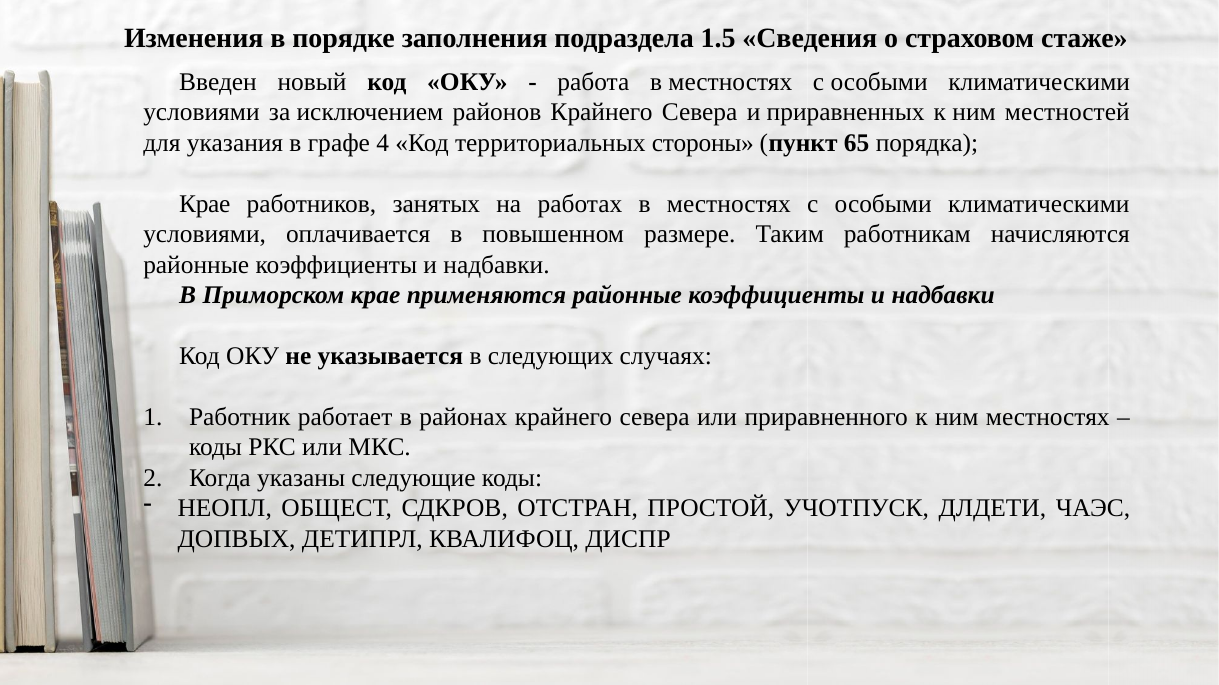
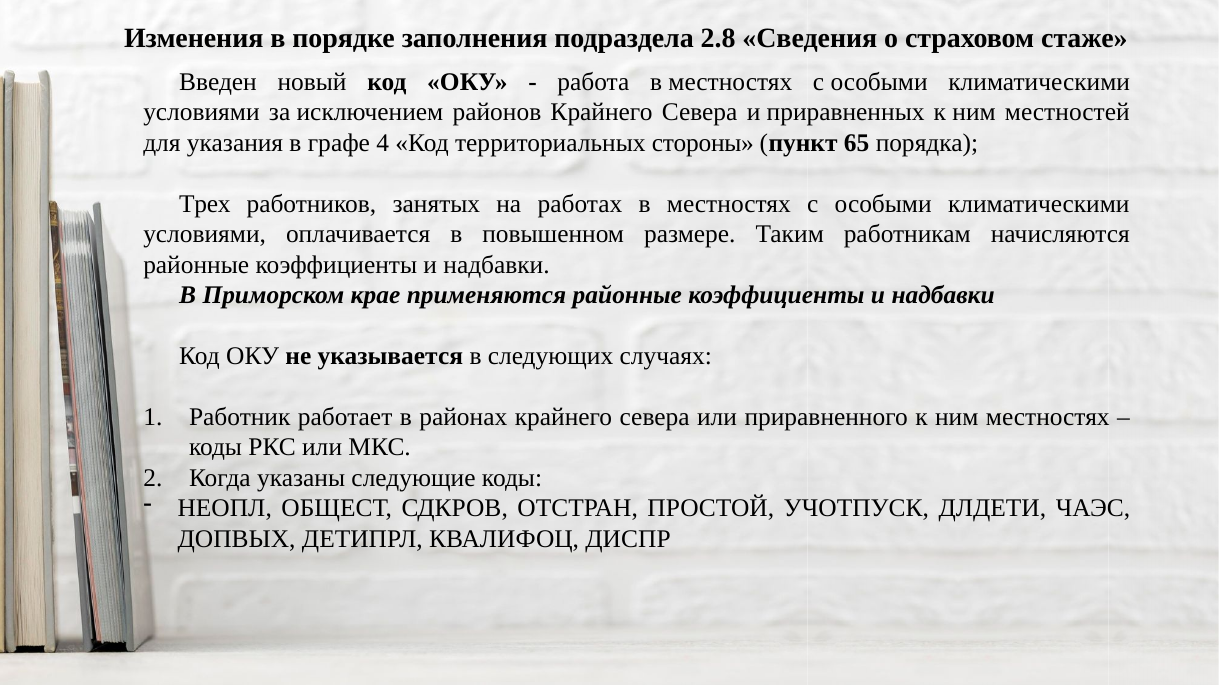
1.5: 1.5 -> 2.8 (718, 39)
Крае: Крае -> Трех (205, 204)
